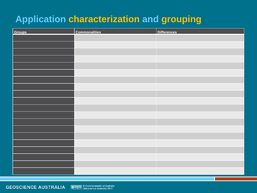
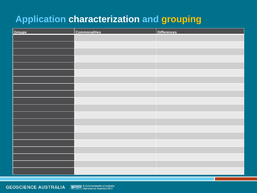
characterization colour: yellow -> white (104, 19)
